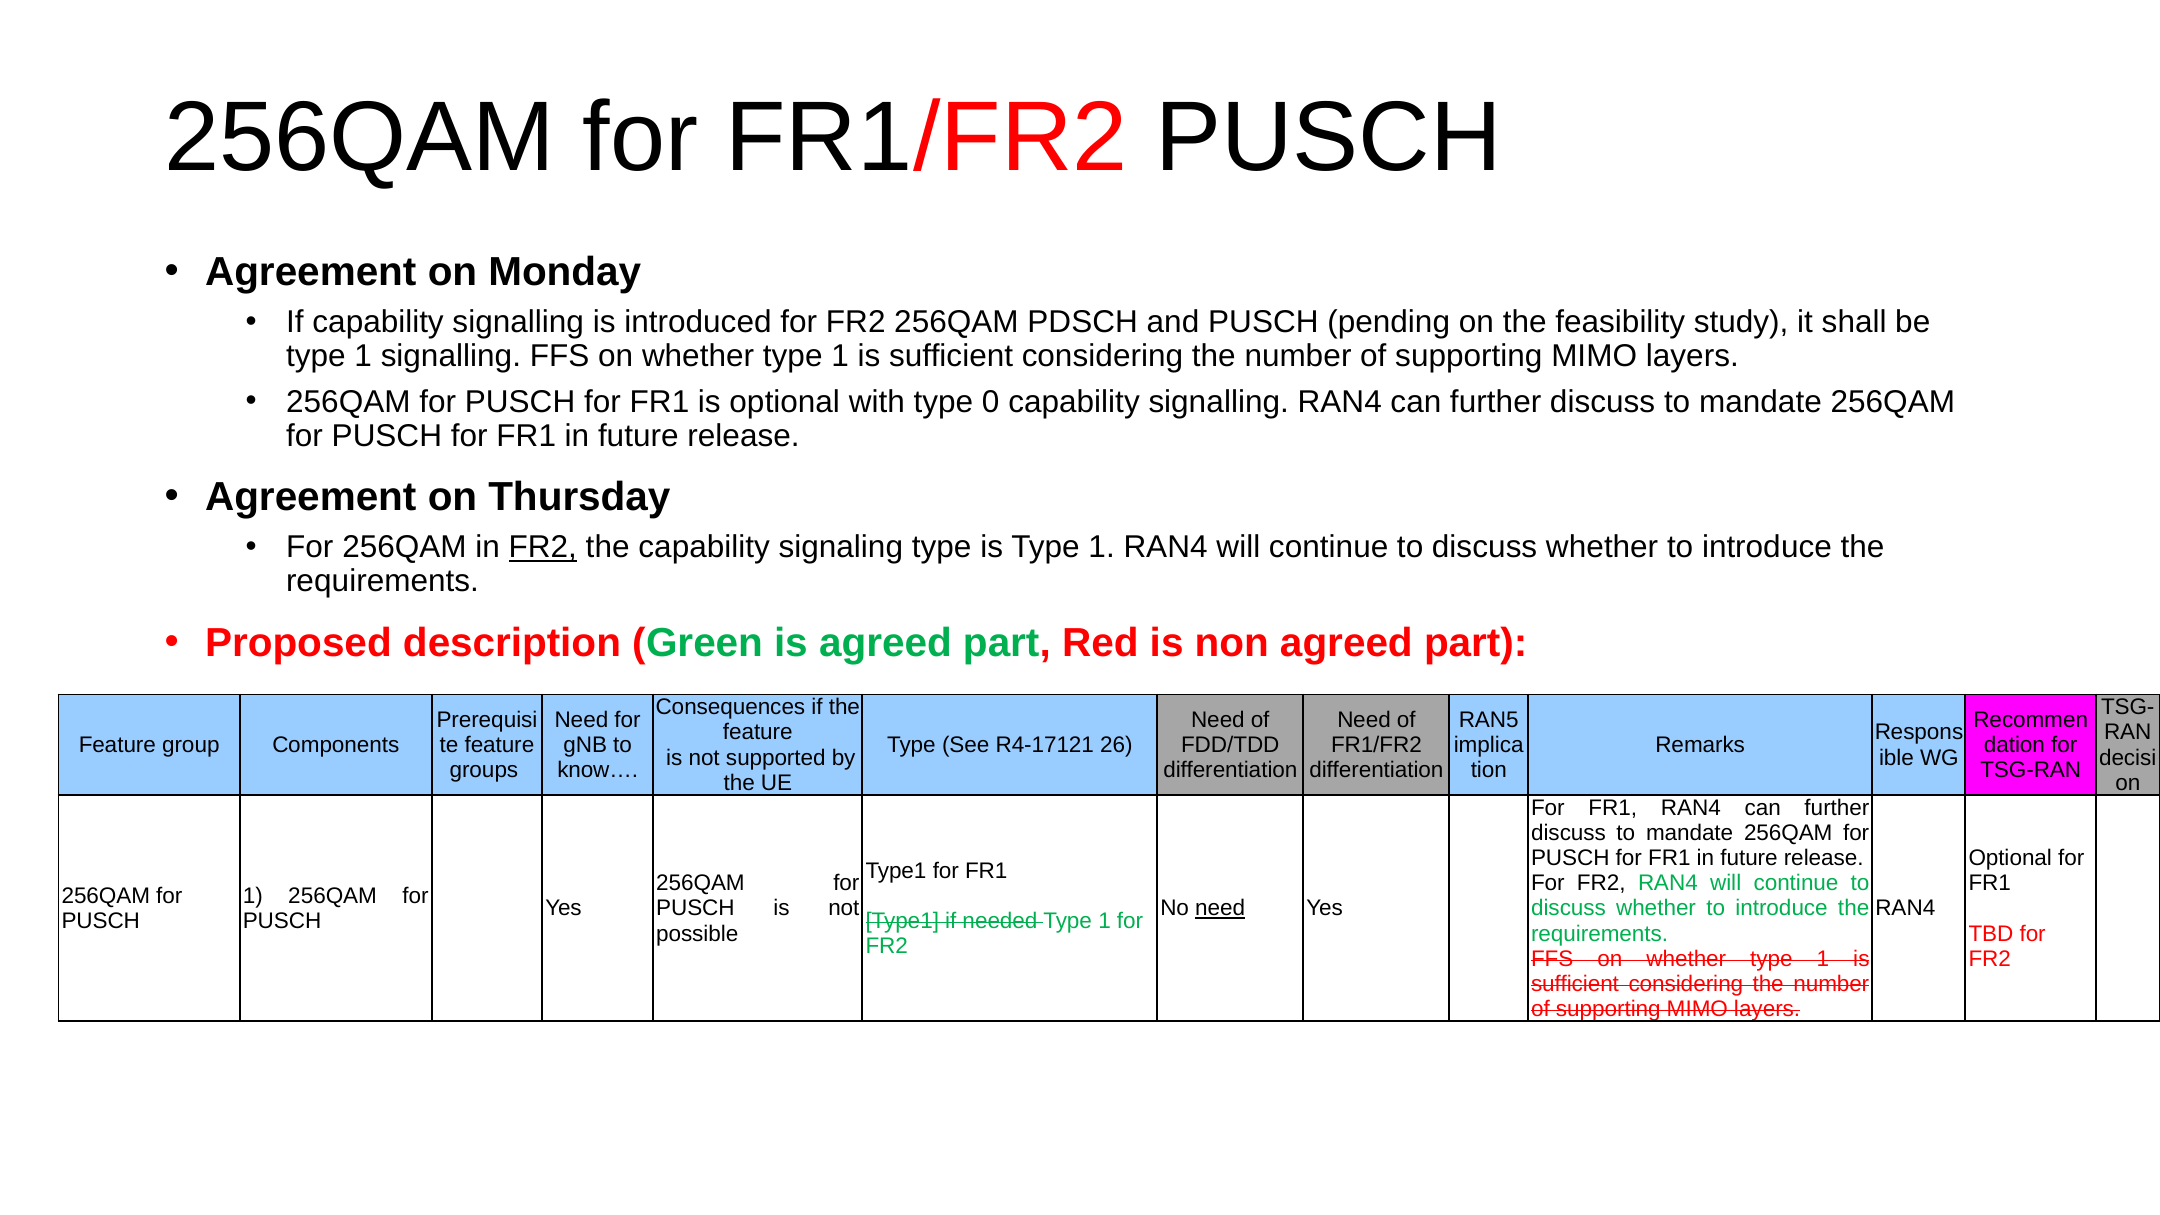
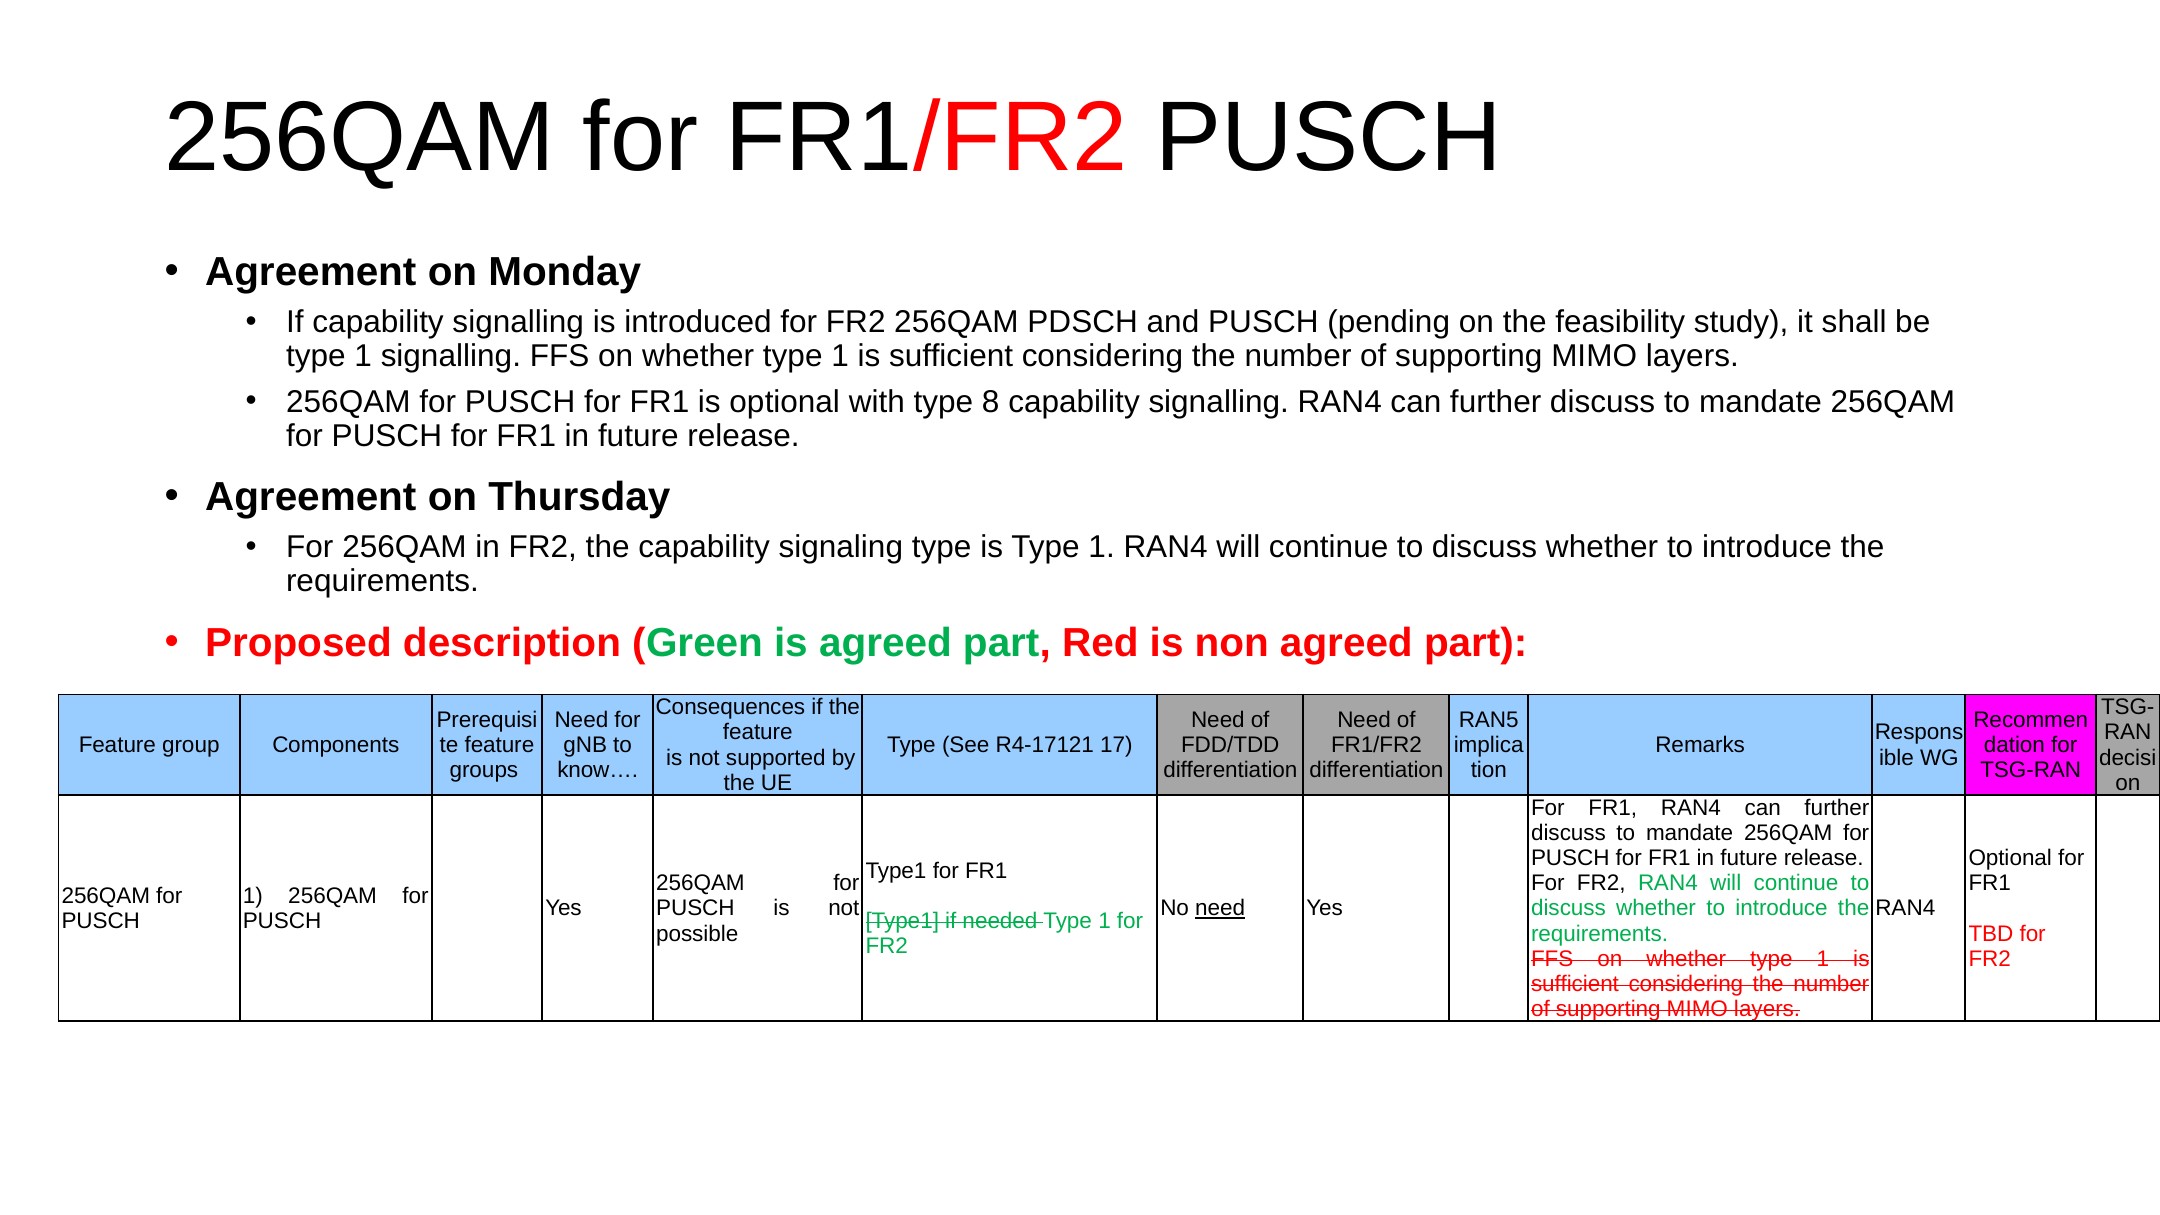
0: 0 -> 8 (991, 402)
FR2 underline: present -> none (543, 547)
26: 26 -> 17 (1116, 745)
